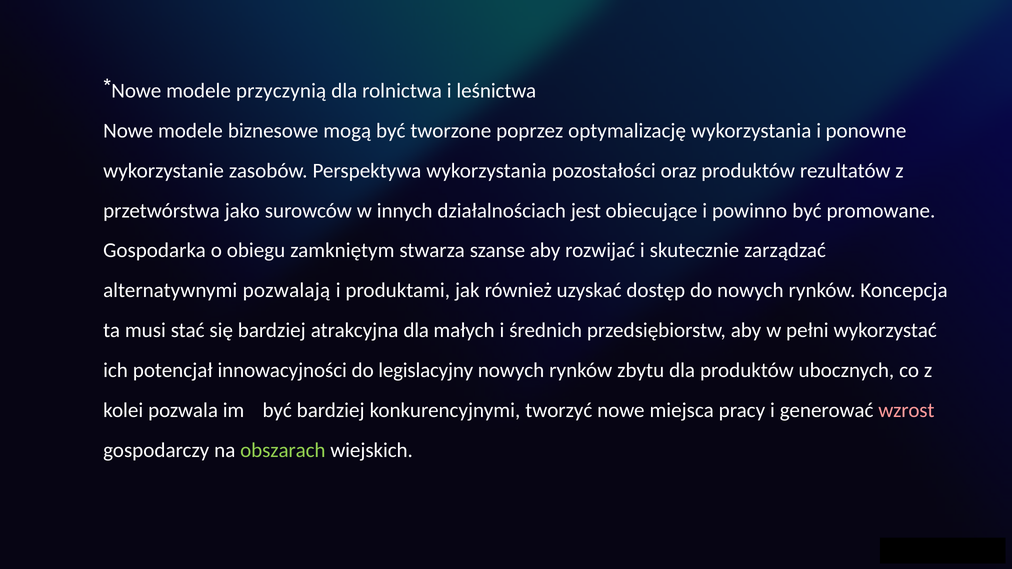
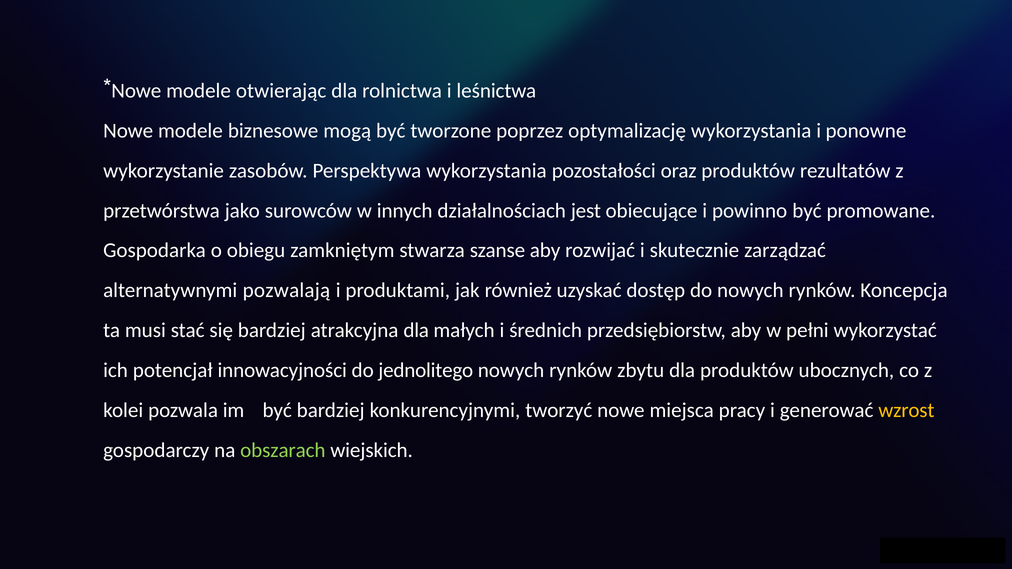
przyczynią: przyczynią -> otwierając (281, 91)
legislacyjny: legislacyjny -> jednolitego (426, 371)
wzrost colour: pink -> yellow (906, 410)
